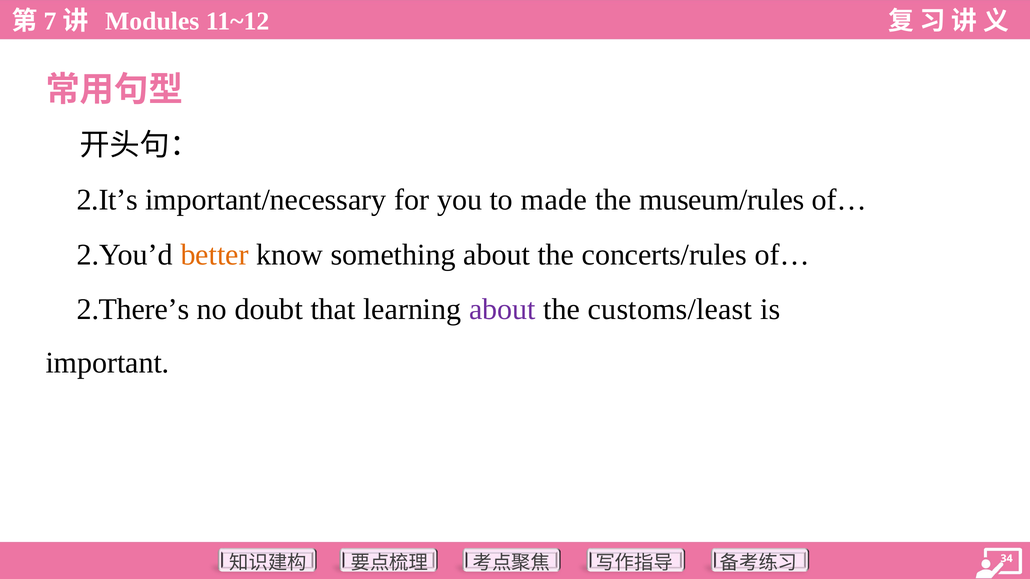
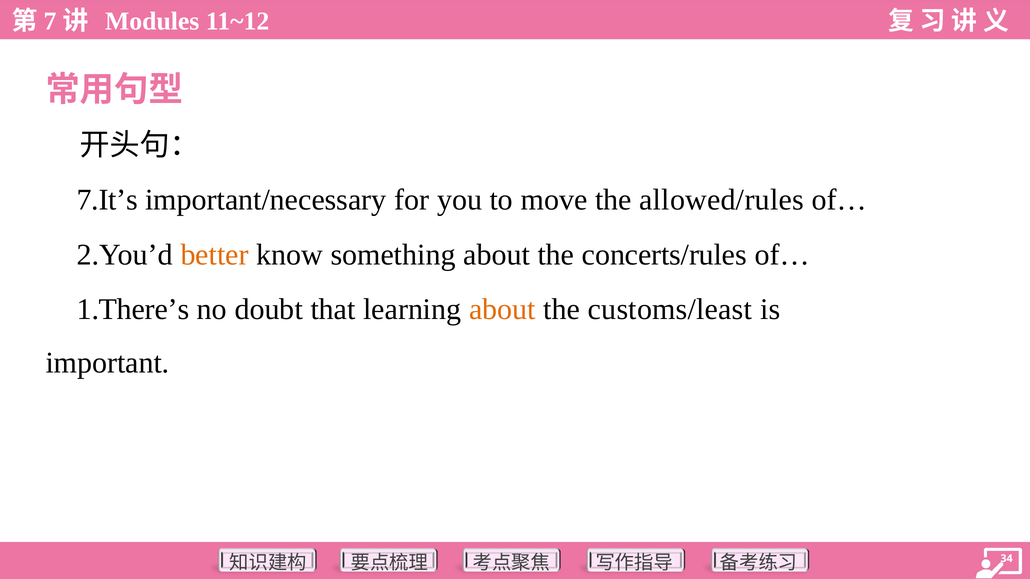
2.It’s: 2.It’s -> 7.It’s (107, 200)
made: made -> move (554, 200)
museum/rules: museum/rules -> allowed/rules (722, 200)
2.There’s: 2.There’s -> 1.There’s (133, 310)
about colour: purple -> orange (502, 310)
